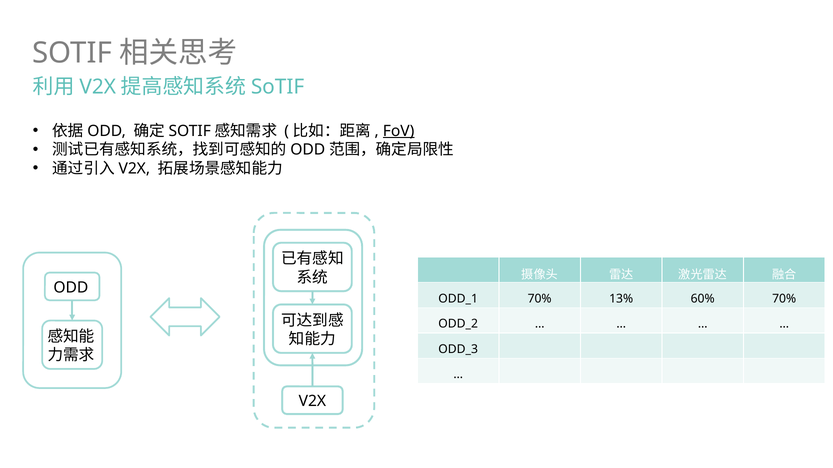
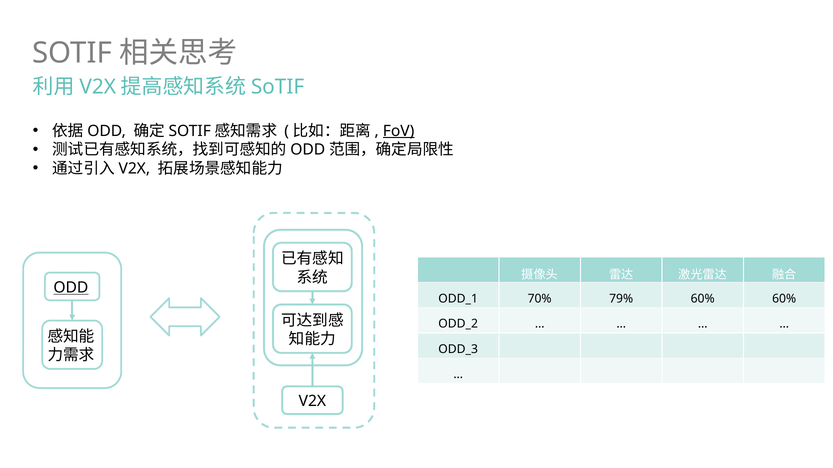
ODD underline: none -> present (71, 288)
13%: 13% -> 79% (621, 299)
60% 70%: 70% -> 60% (784, 299)
